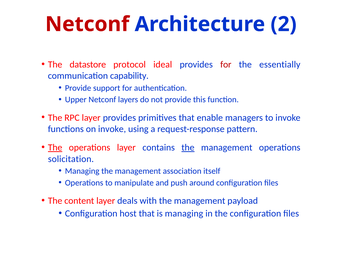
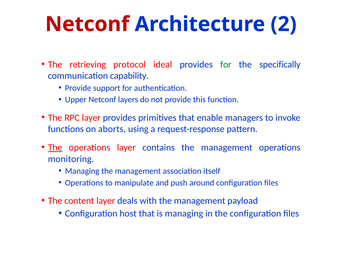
datastore: datastore -> retrieving (88, 65)
for colour: red -> green (226, 65)
essentially: essentially -> specifically (280, 65)
on invoke: invoke -> aborts (112, 129)
the underline: present -> none (188, 148)
solicitation: solicitation -> monitoring (71, 159)
